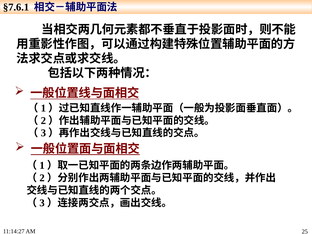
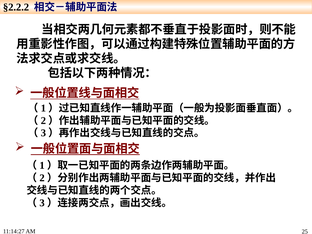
§7.6.1: §7.6.1 -> §2.2.2 (16, 7)
